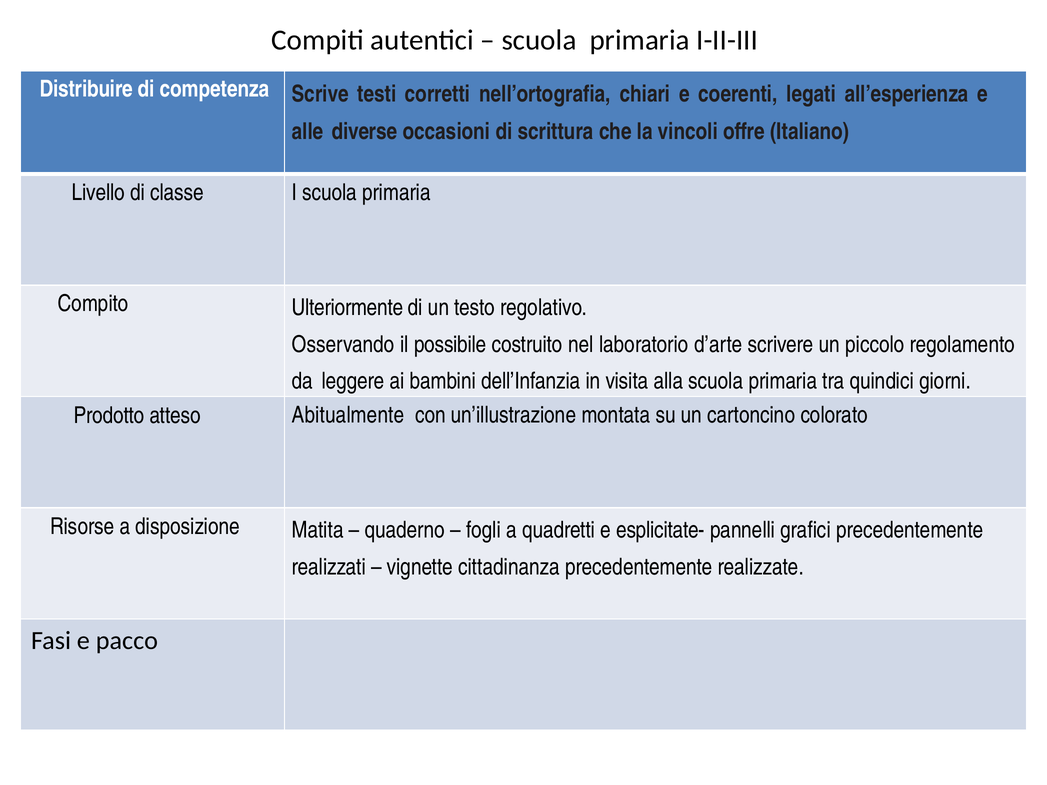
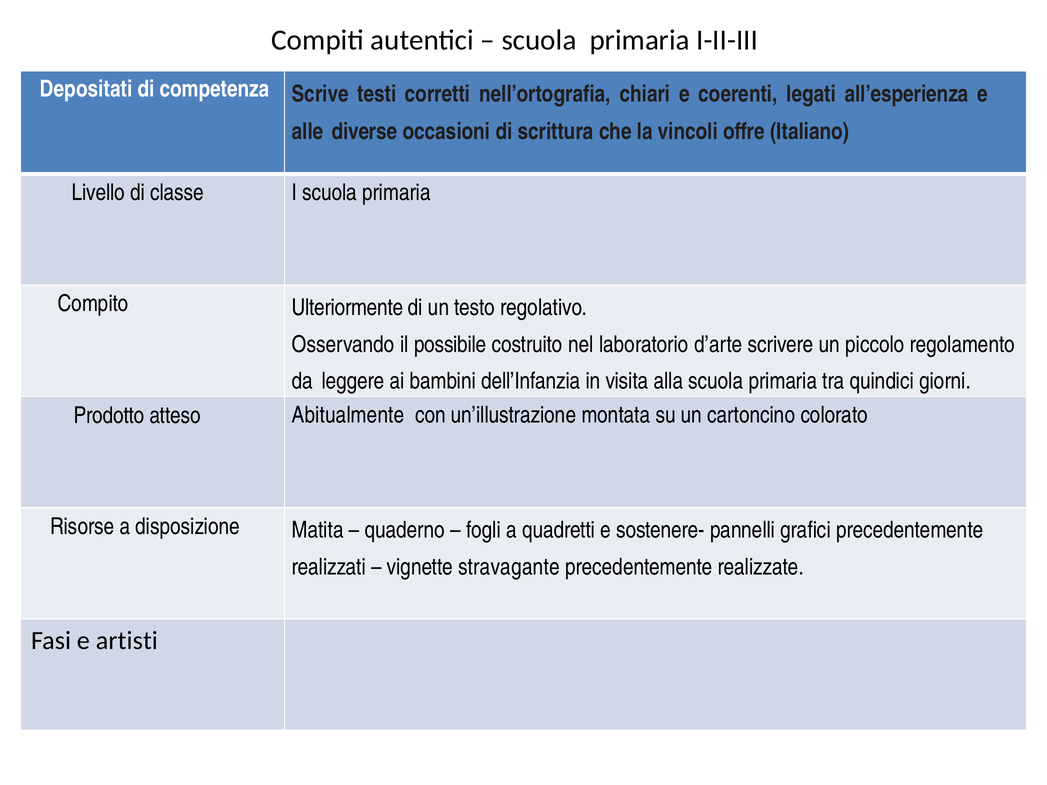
Distribuire: Distribuire -> Depositati (86, 89)
esplicitate-: esplicitate- -> sostenere- (660, 530)
cittadinanza: cittadinanza -> stravagante (509, 567)
pacco: pacco -> artisti (127, 641)
